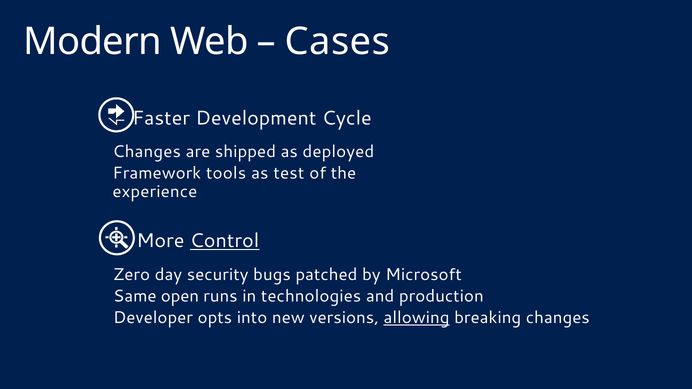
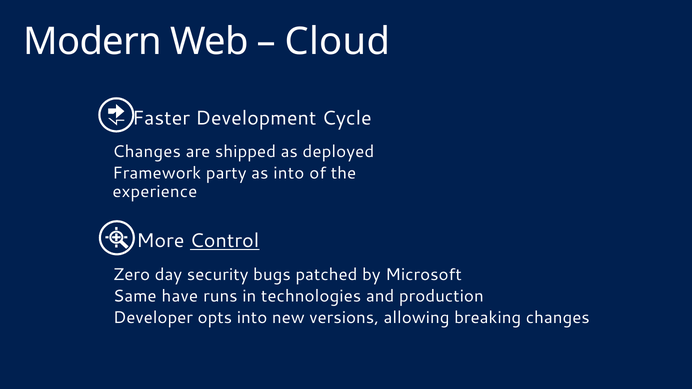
Cases: Cases -> Cloud (338, 42)
tools: tools -> party (226, 173)
as test: test -> into (289, 173)
open: open -> have (180, 296)
allowing underline: present -> none (417, 318)
